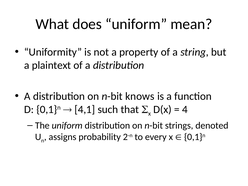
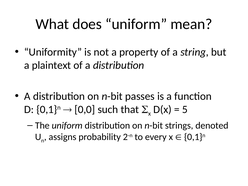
knows: knows -> passes (140, 96)
4,1: 4,1 -> 0,0 (85, 109)
4: 4 -> 5 (185, 109)
